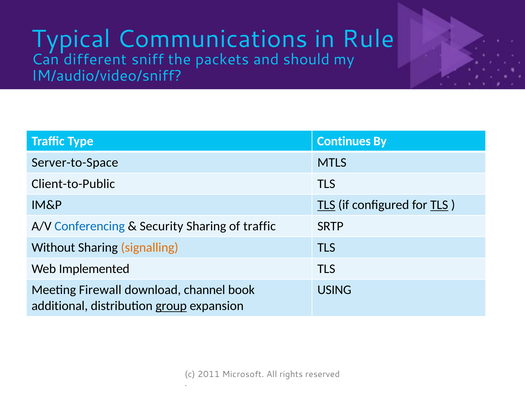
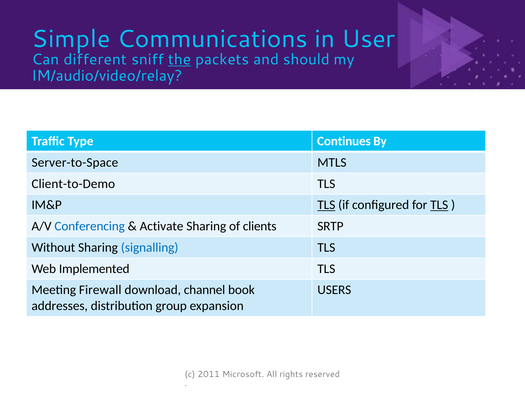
Typical: Typical -> Simple (71, 39)
Rule: Rule -> User (368, 39)
the underline: none -> present (180, 60)
IM/audio/video/sniff: IM/audio/video/sniff -> IM/audio/video/relay (107, 76)
Client-to-Public: Client-to-Public -> Client-to-Demo (73, 184)
Security: Security -> Activate (162, 227)
of traffic: traffic -> clients (260, 227)
signalling colour: orange -> blue (150, 248)
USING: USING -> USERS (334, 291)
additional: additional -> addresses (60, 307)
group underline: present -> none (171, 307)
